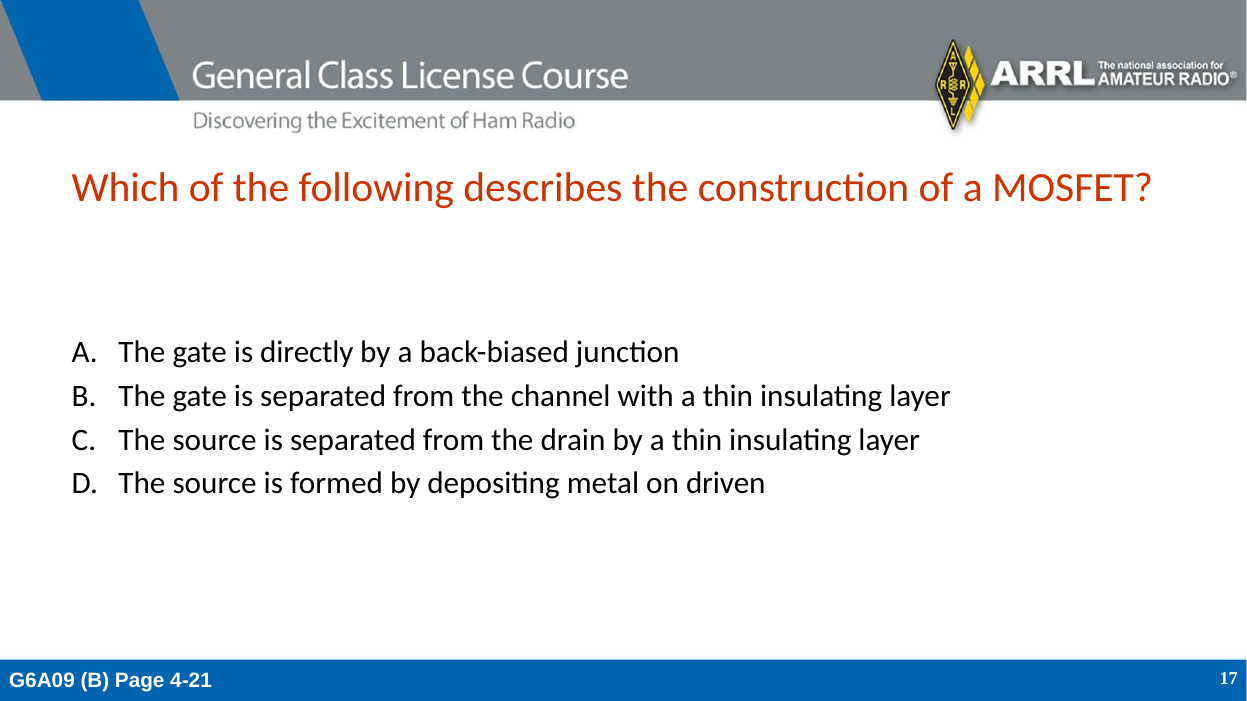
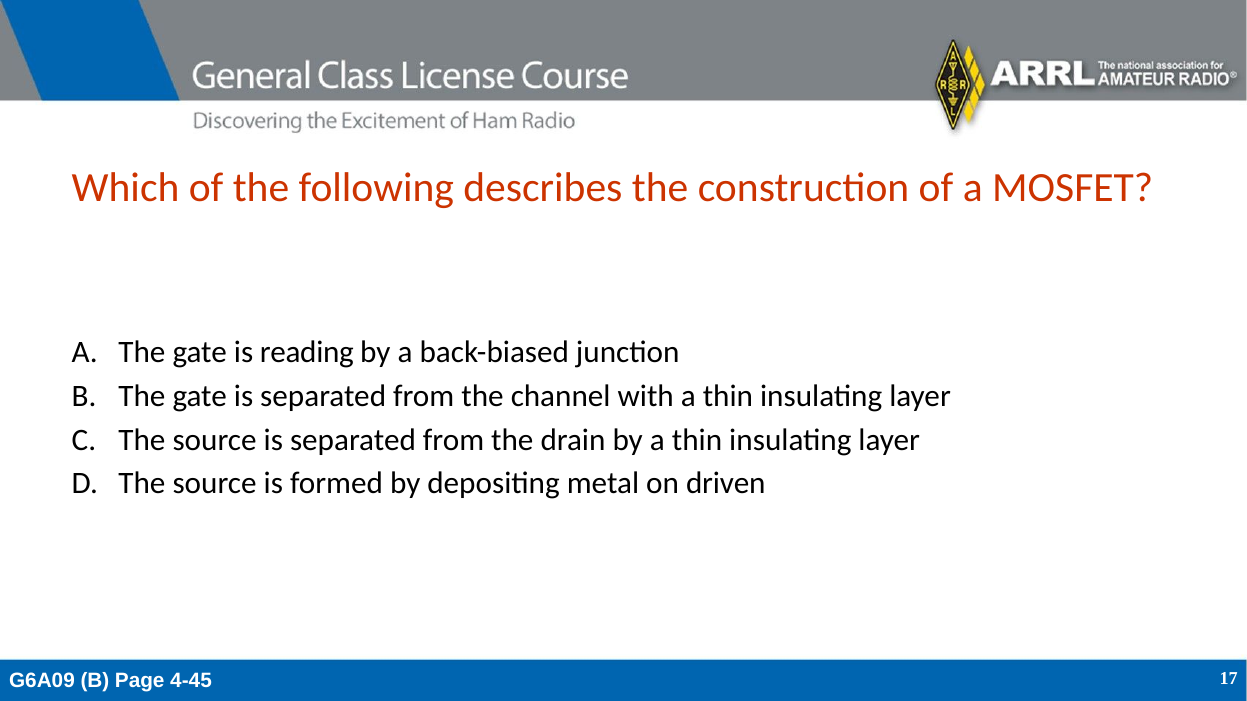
directly: directly -> reading (307, 353)
4-21: 4-21 -> 4-45 (191, 681)
